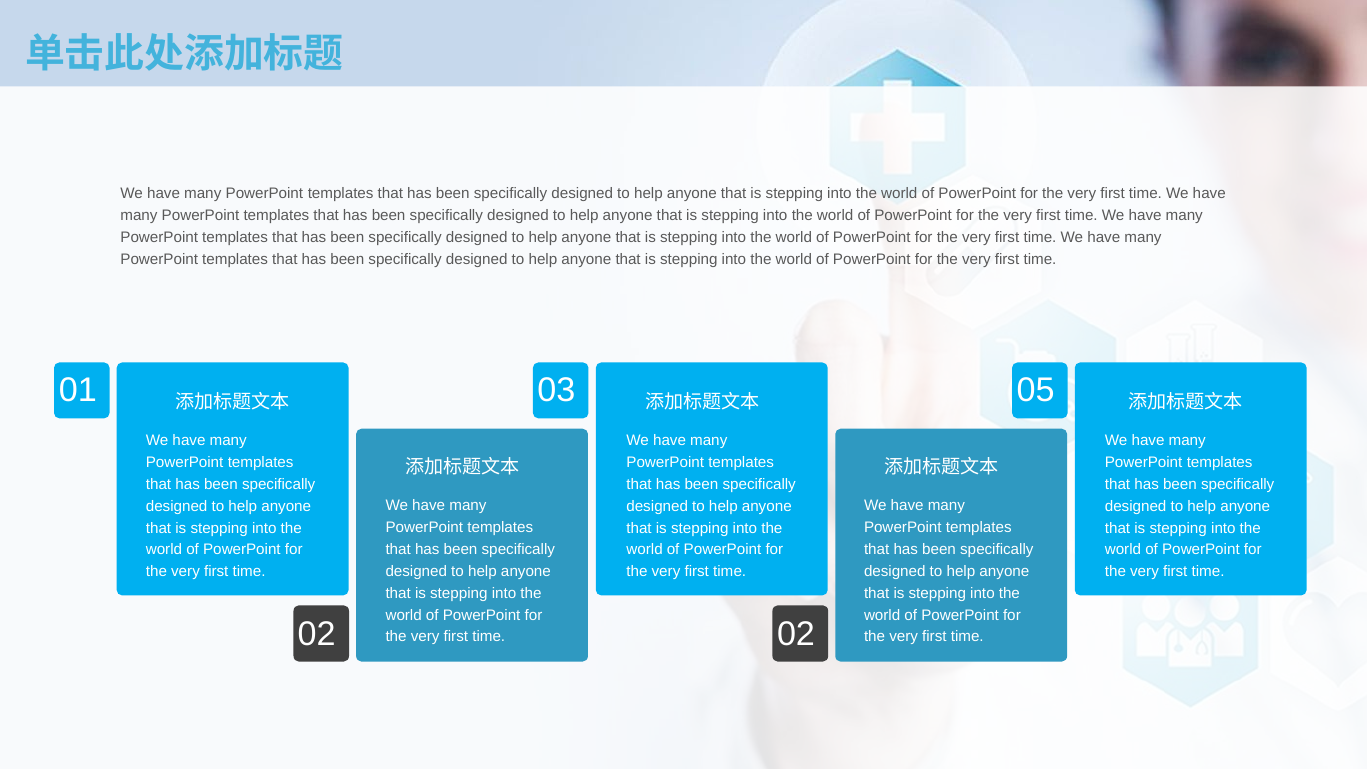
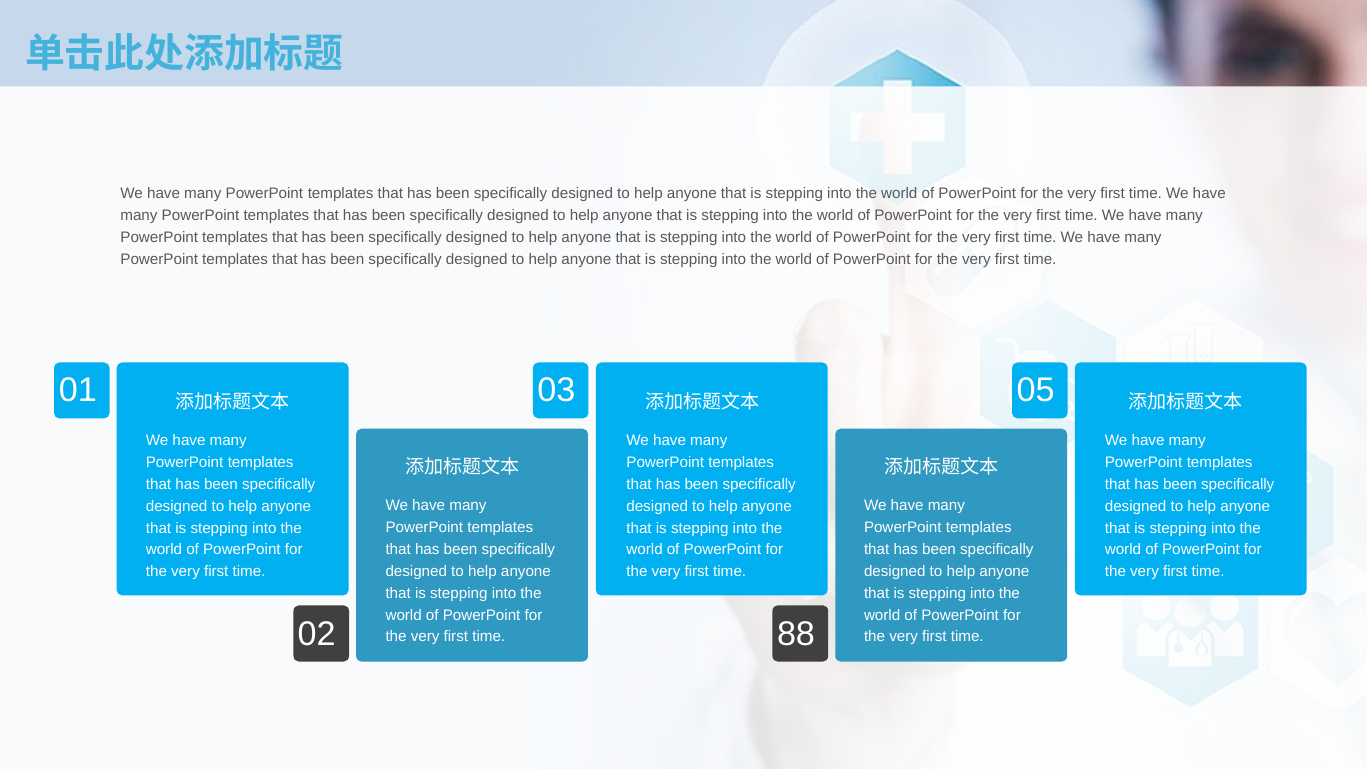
02 02: 02 -> 88 (796, 634)
